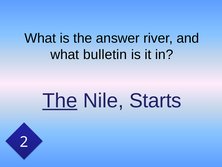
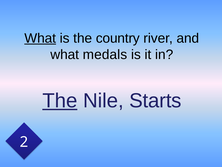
What underline: none -> present (40, 38)
answer: answer -> country (118, 38)
bulletin: bulletin -> medals (105, 54)
